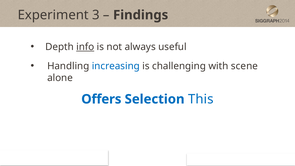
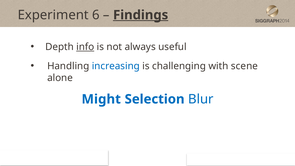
3: 3 -> 6 (96, 15)
Findings underline: none -> present (141, 15)
Offers: Offers -> Might (101, 99)
This: This -> Blur (201, 99)
